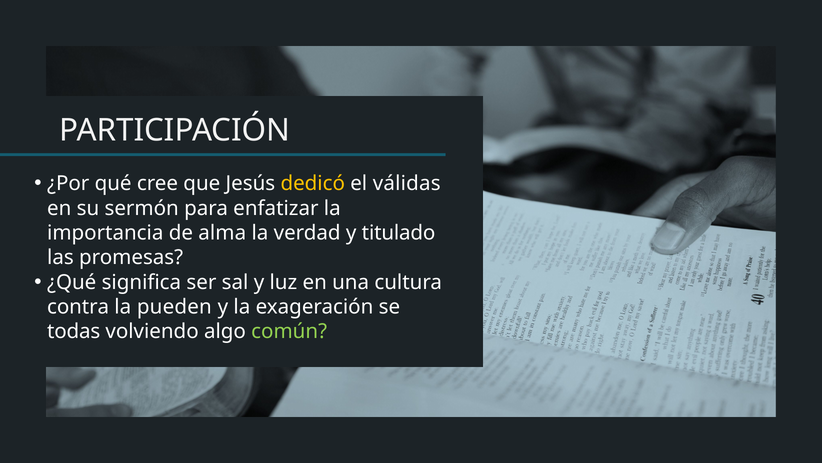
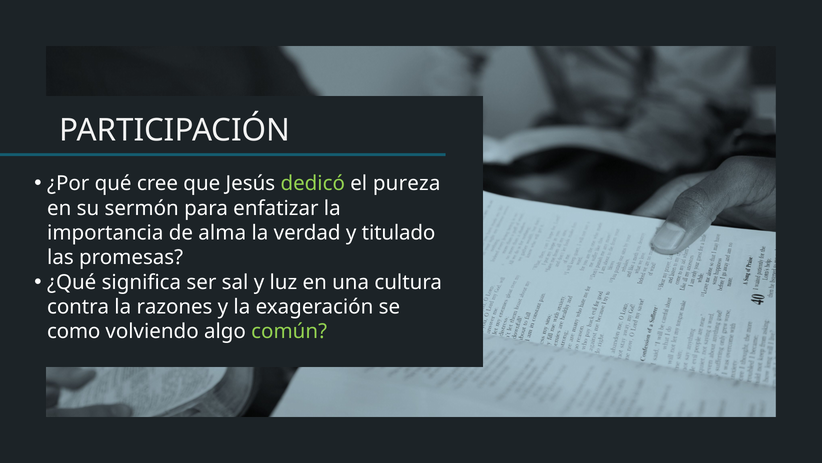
dedicó colour: yellow -> light green (313, 183)
válidas: válidas -> pureza (407, 183)
pueden: pueden -> razones (174, 307)
todas: todas -> como (74, 331)
